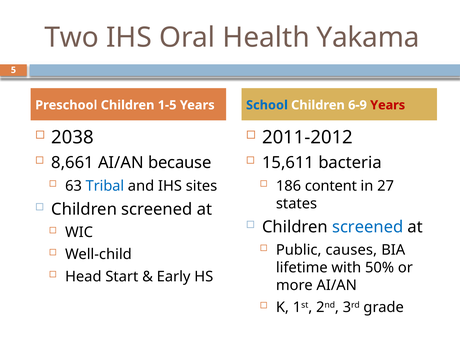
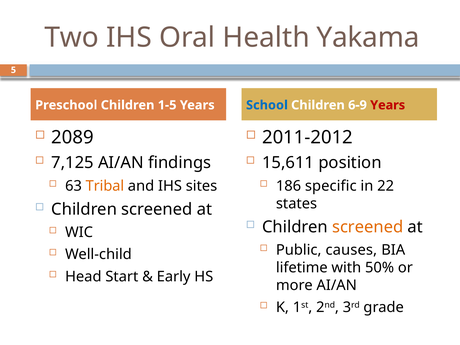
2038: 2038 -> 2089 (72, 137)
8,661: 8,661 -> 7,125 (73, 163)
because: because -> findings (180, 163)
bacteria: bacteria -> position (350, 163)
Tribal colour: blue -> orange (105, 186)
content: content -> specific (331, 186)
27: 27 -> 22 (386, 186)
screened colour: blue -> orange (368, 227)
